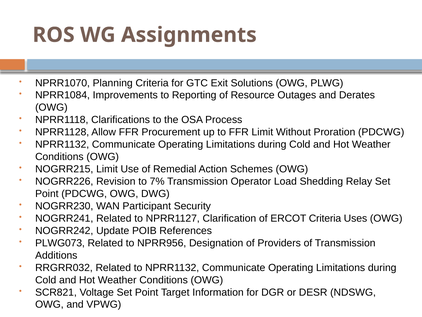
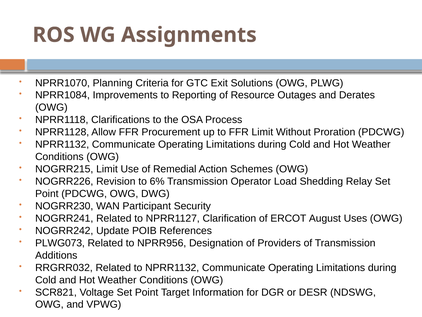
7%: 7% -> 6% (157, 181)
ERCOT Criteria: Criteria -> August (325, 218)
